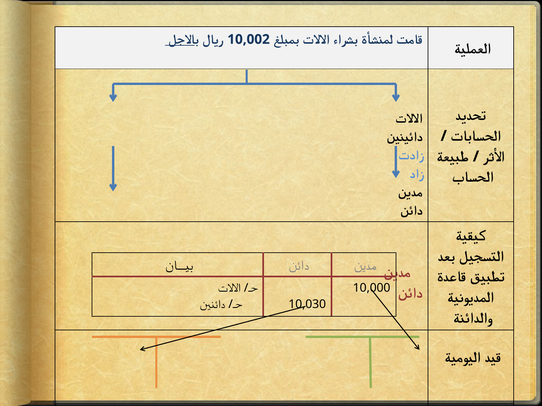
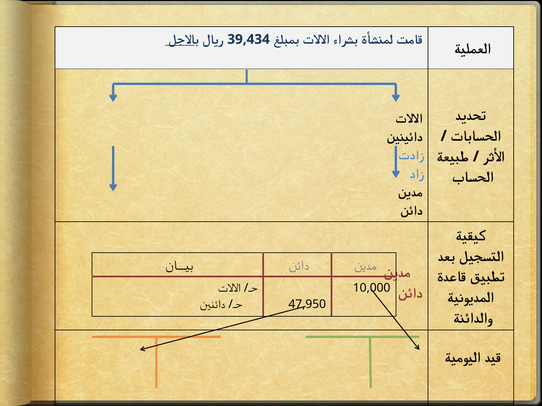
10,002: 10,002 -> 39,434 (249, 39)
10,030: 10,030 -> 47,950 (307, 305)
